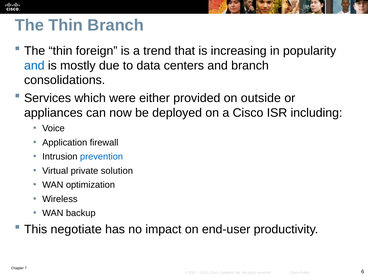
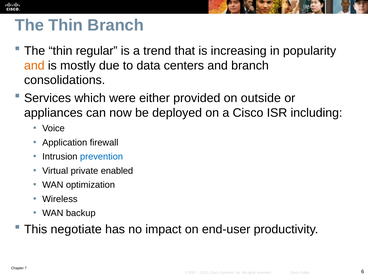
foreign: foreign -> regular (97, 51)
and colour: blue -> orange (34, 65)
solution: solution -> enabled (117, 171)
